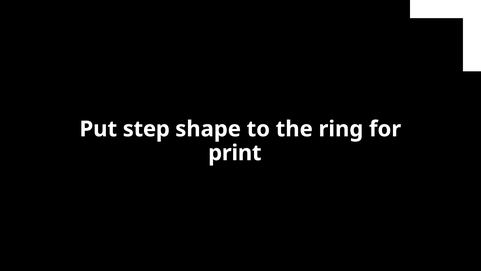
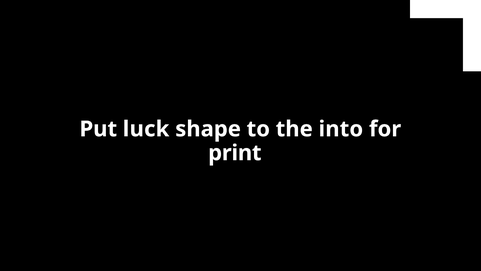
step: step -> luck (146, 129)
ring: ring -> into (341, 129)
